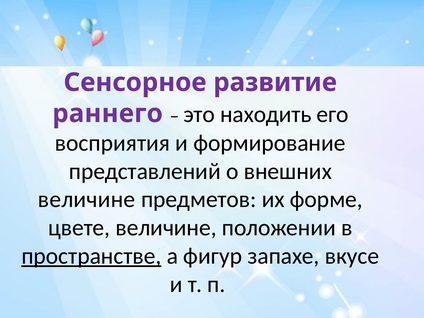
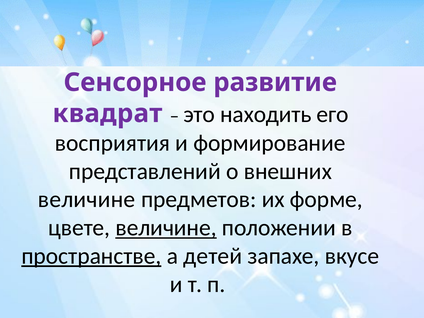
раннего: раннего -> квадрат (107, 113)
величине underline: none -> present (166, 228)
фигур: фигур -> детей (213, 256)
